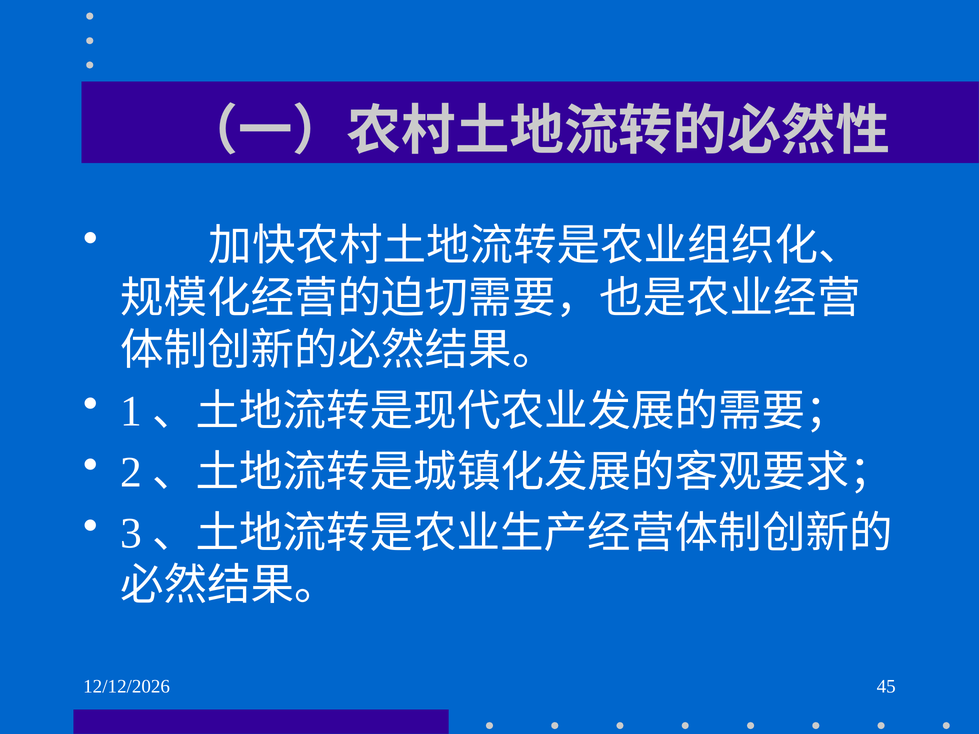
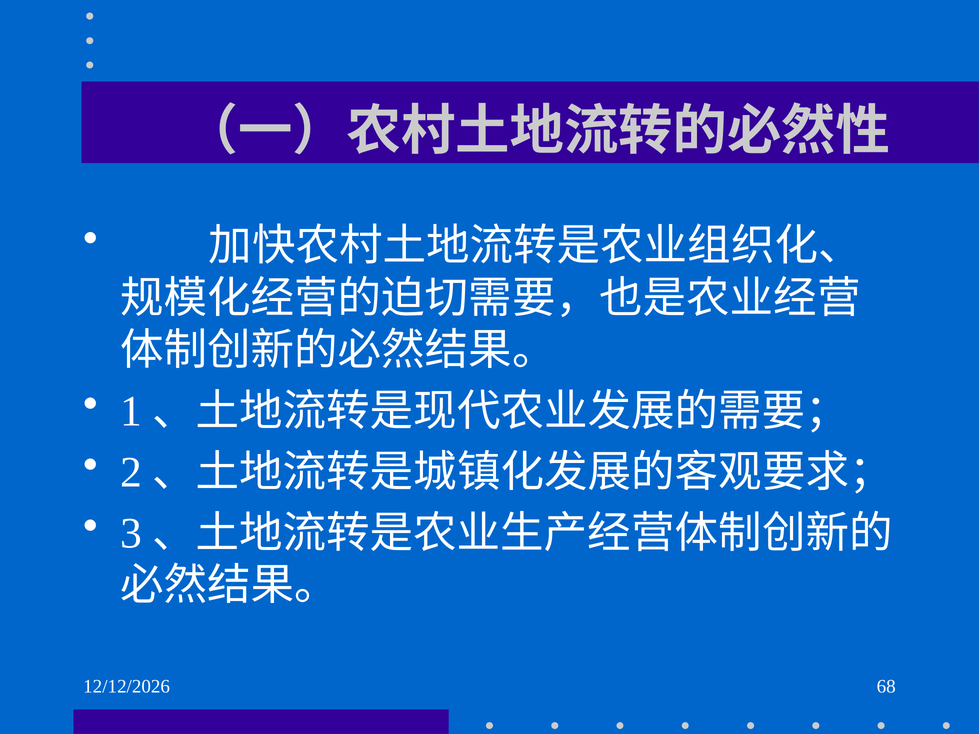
45: 45 -> 68 (886, 687)
